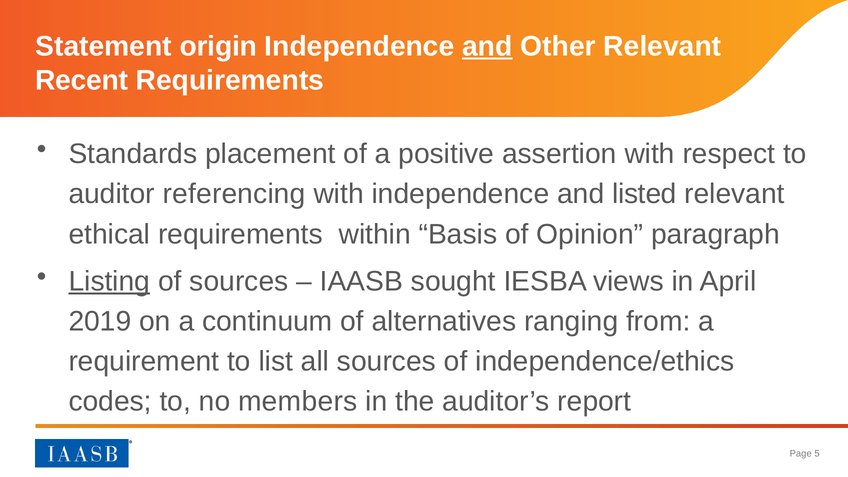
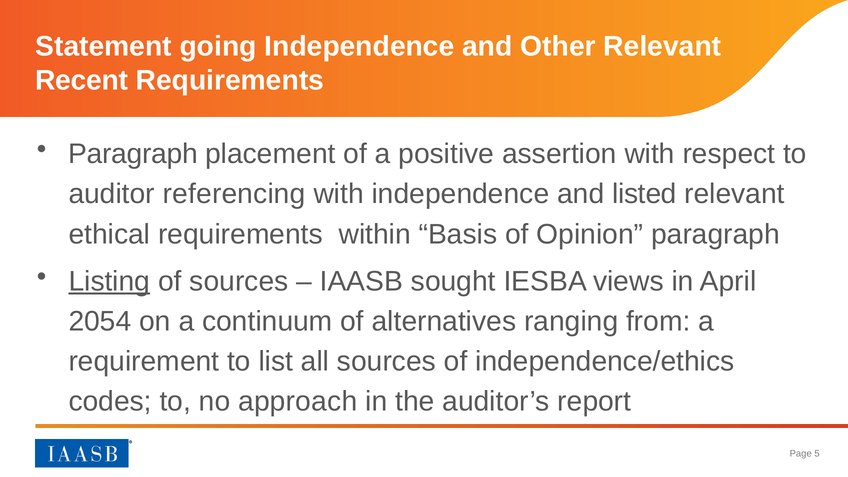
origin: origin -> going (218, 46)
and underline: present -> none (487, 46)
Standards: Standards -> Paragraph (133, 154)
2019: 2019 -> 2054 (100, 321)
members: members -> approach (298, 401)
